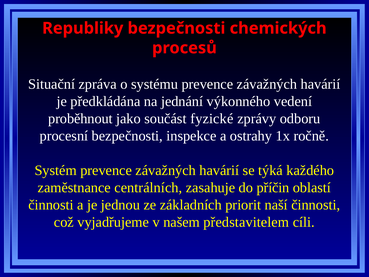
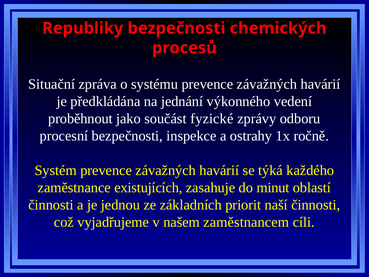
centrálních: centrálních -> existujících (148, 187)
příčin: příčin -> minut (273, 187)
představitelem: představitelem -> zaměstnancem (246, 222)
